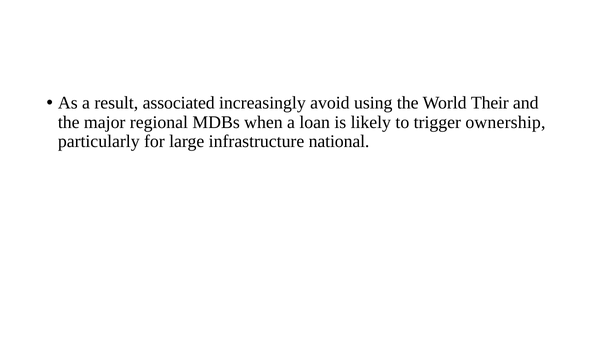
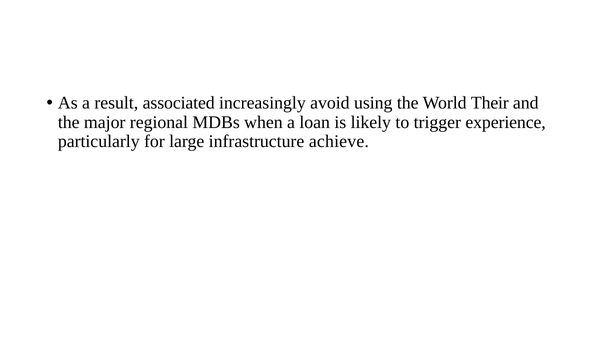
ownership: ownership -> experience (506, 122)
national: national -> achieve (339, 142)
